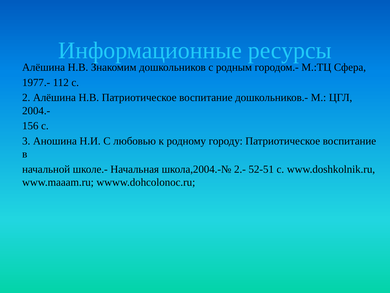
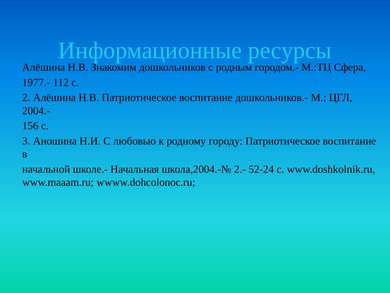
52-51: 52-51 -> 52-24 (261, 169)
